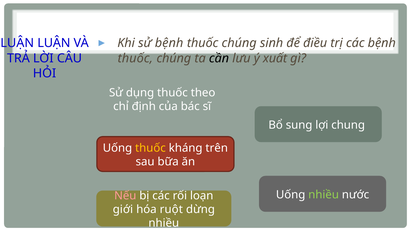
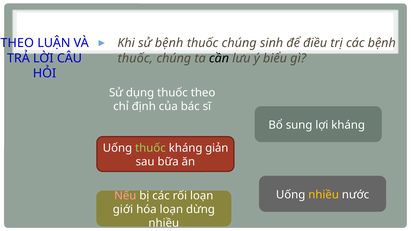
LUẬN: LUẬN -> THEO (17, 43)
xuất: xuất -> biểu (275, 58)
lợi chung: chung -> kháng (348, 125)
thuốc colour: yellow -> light green (150, 148)
trên: trên -> giản (217, 148)
nhiều colour: light green -> yellow (324, 195)
hóa ruột: ruột -> loạn (171, 209)
